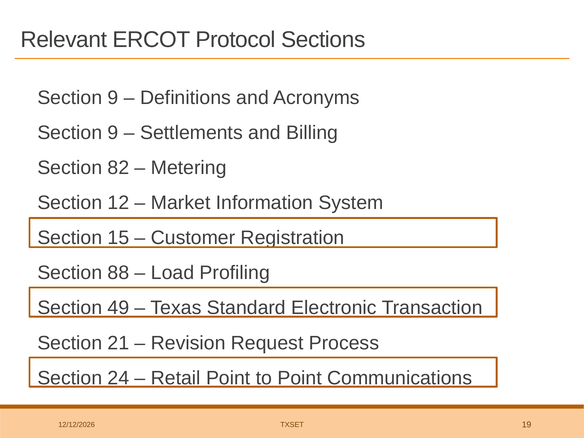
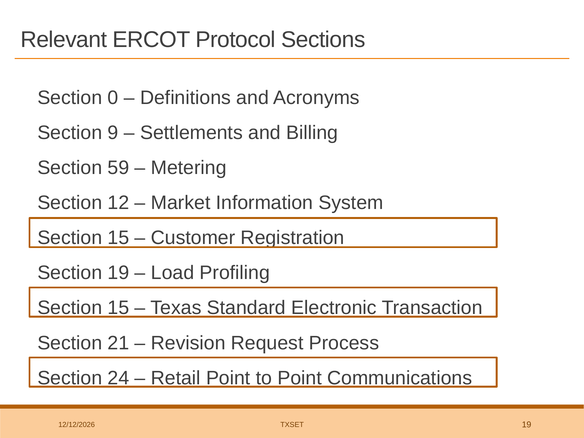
9: 9 -> 0 (113, 98)
82: 82 -> 59 (118, 168)
Section 88: 88 -> 19 (118, 273)
49: 49 -> 15 (118, 308)
